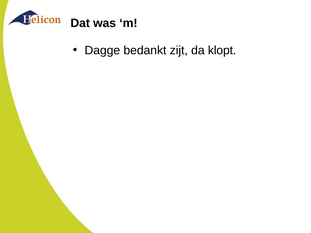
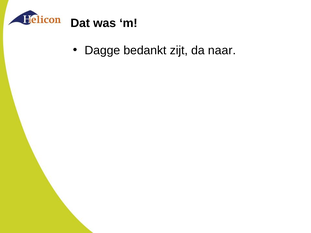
klopt: klopt -> naar (222, 50)
